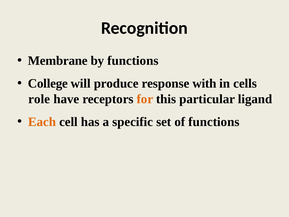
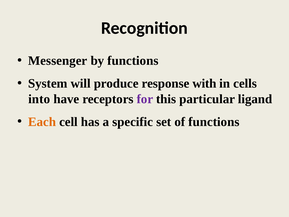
Membrane: Membrane -> Messenger (58, 61)
College: College -> System (48, 83)
role: role -> into (39, 99)
for colour: orange -> purple (145, 99)
